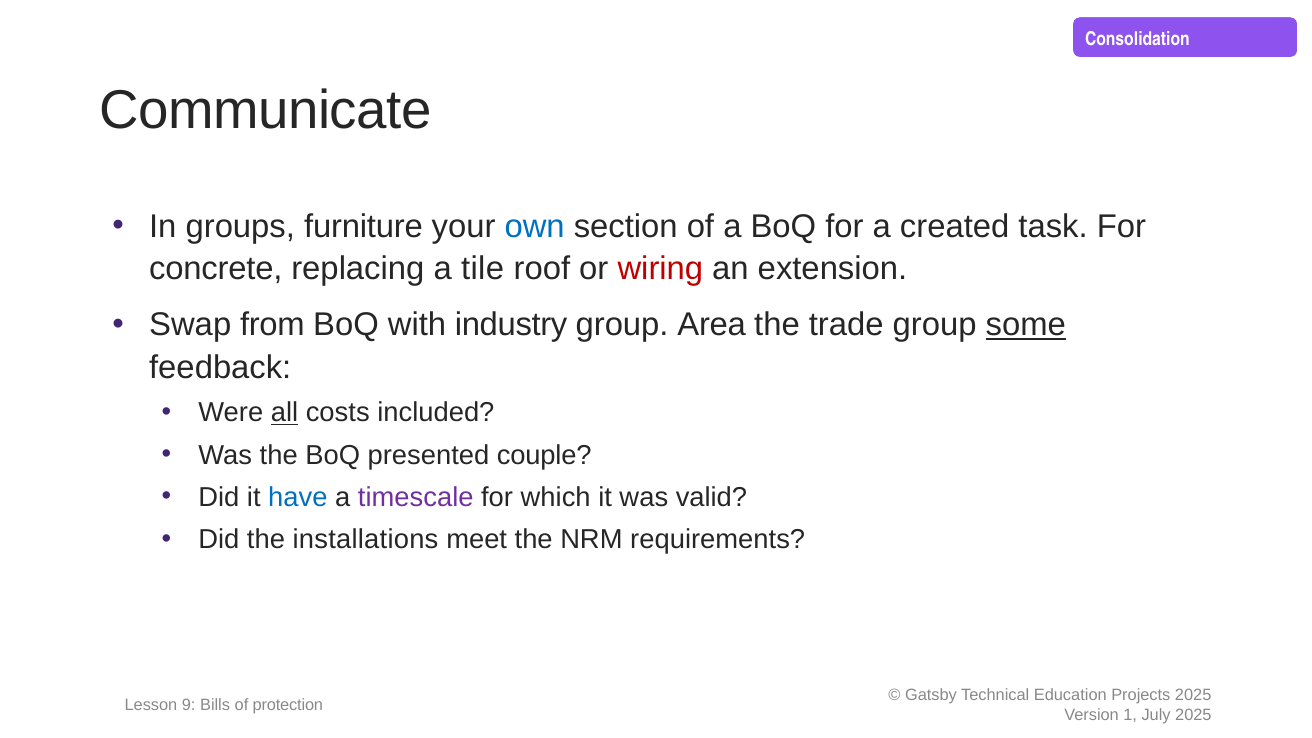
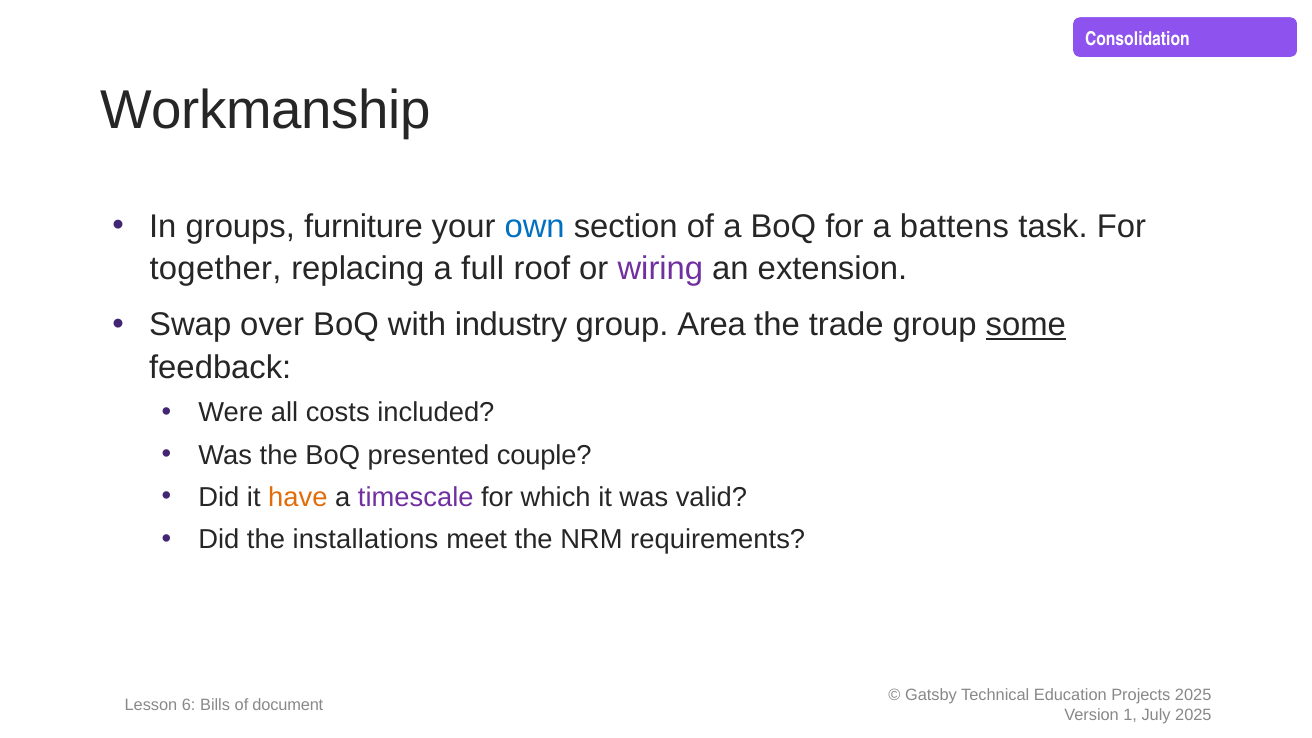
Communicate: Communicate -> Workmanship (266, 110)
created: created -> battens (955, 226)
concrete: concrete -> together (216, 269)
tile: tile -> full (483, 269)
wiring colour: red -> purple (660, 269)
from: from -> over (272, 325)
all underline: present -> none (285, 413)
have colour: blue -> orange (298, 497)
9: 9 -> 6 (189, 706)
protection: protection -> document (288, 706)
